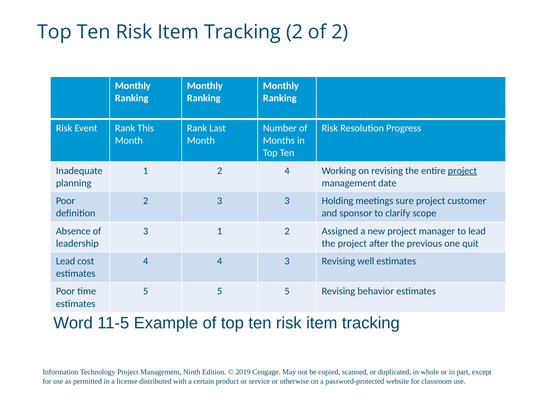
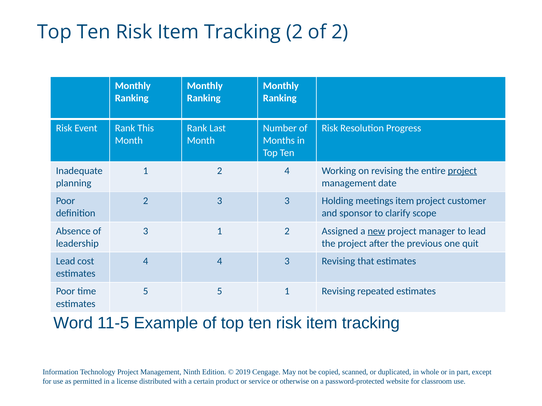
meetings sure: sure -> item (405, 201)
new underline: none -> present (376, 231)
well: well -> that (366, 261)
5 5 5: 5 -> 1 (287, 292)
behavior: behavior -> repeated (376, 292)
